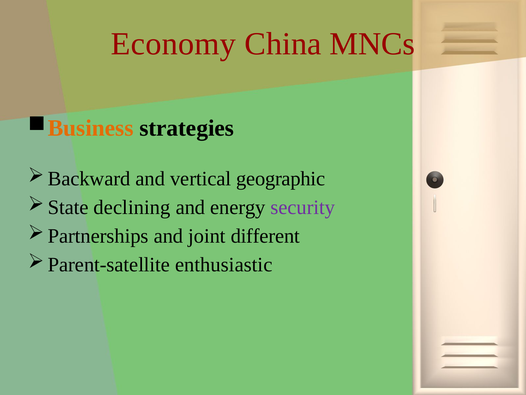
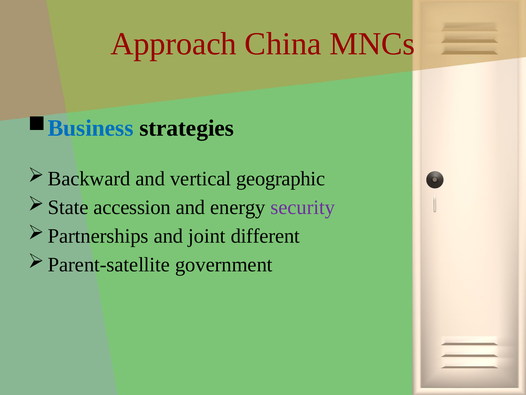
Economy: Economy -> Approach (174, 44)
Business colour: orange -> blue (91, 128)
declining: declining -> accession (132, 207)
enthusiastic: enthusiastic -> government (224, 265)
